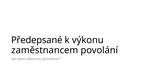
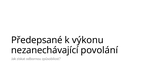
zaměstnancem: zaměstnancem -> nezanechávající (45, 50)
